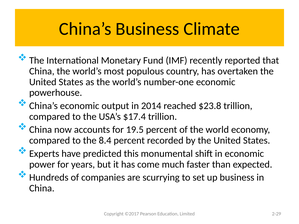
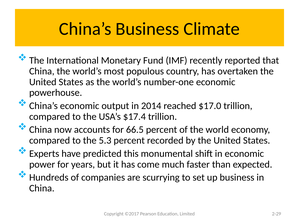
$23.8: $23.8 -> $17.0 (210, 106)
19.5: 19.5 -> 66.5 (135, 130)
8.4: 8.4 -> 5.3 (105, 141)
